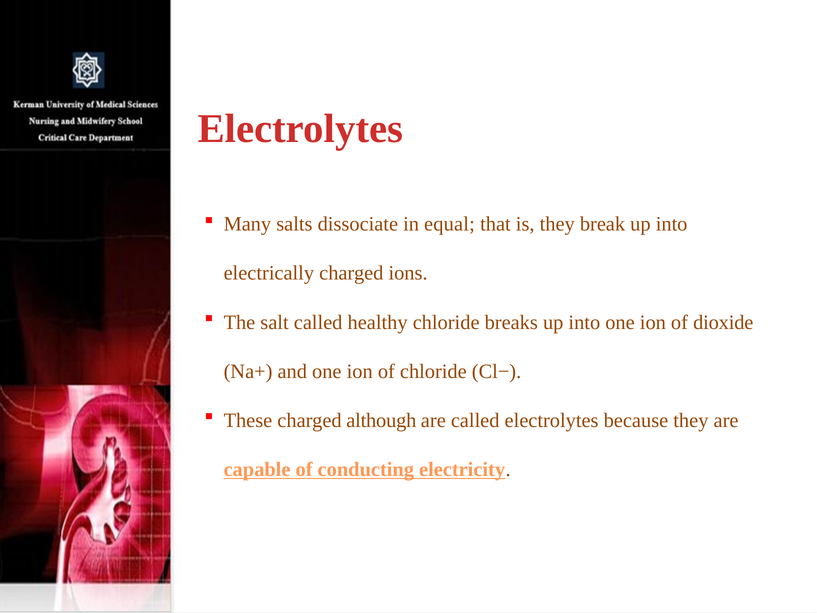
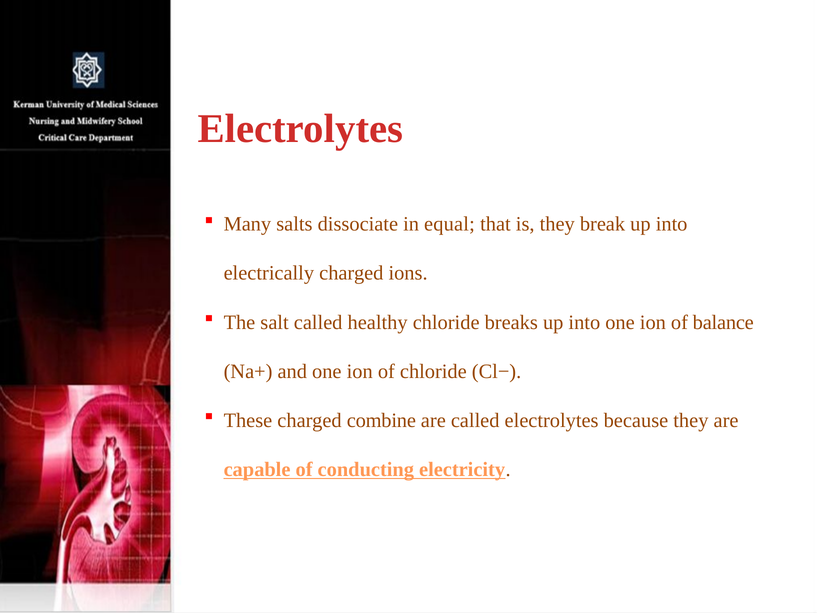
dioxide: dioxide -> balance (723, 322)
although: although -> combine (381, 420)
